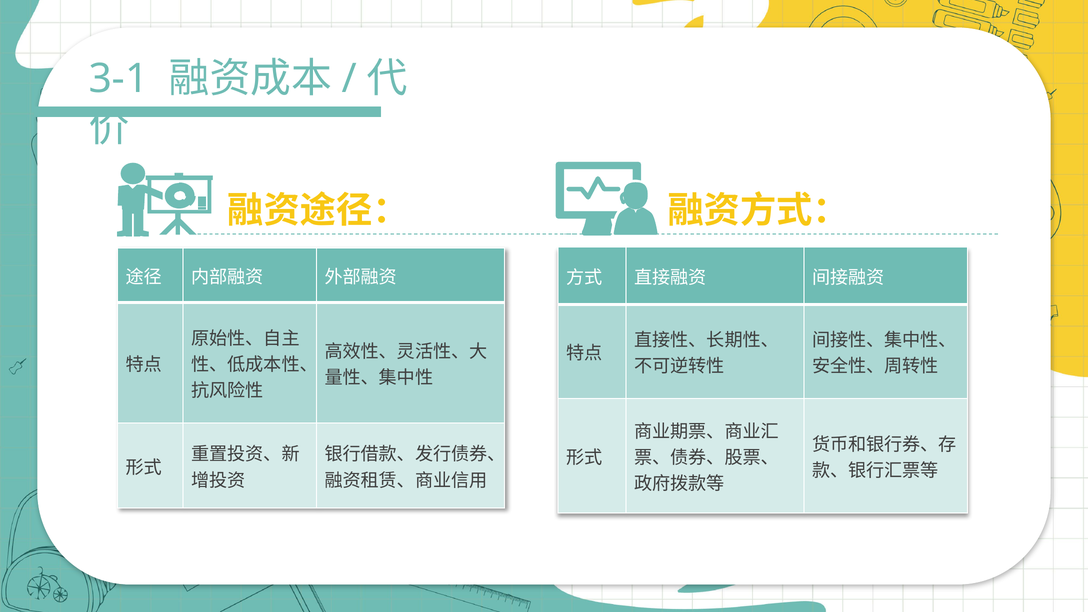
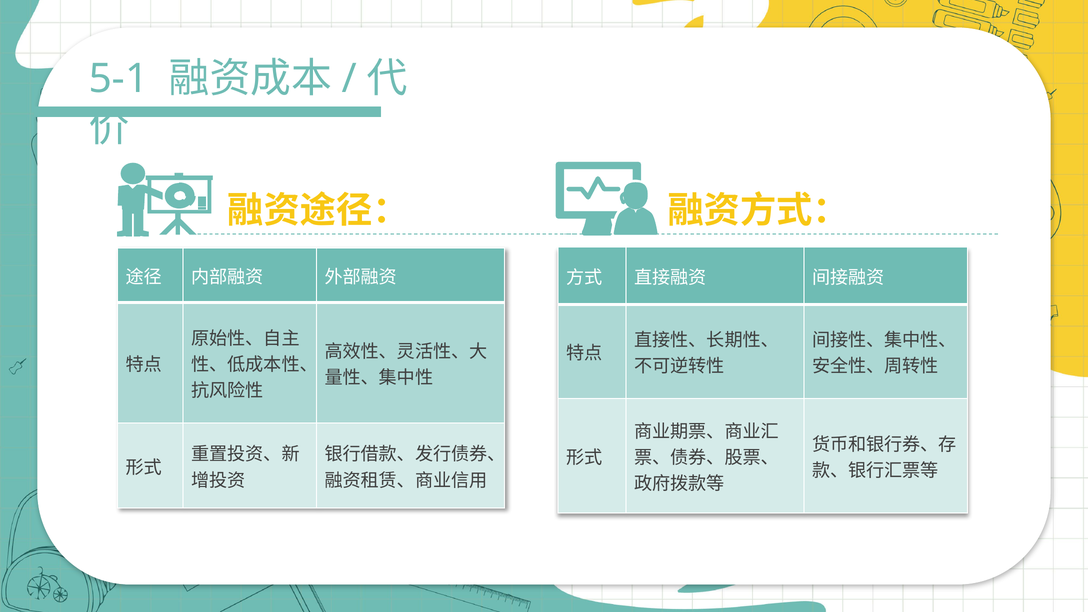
3-1: 3-1 -> 5-1 (119, 79)
